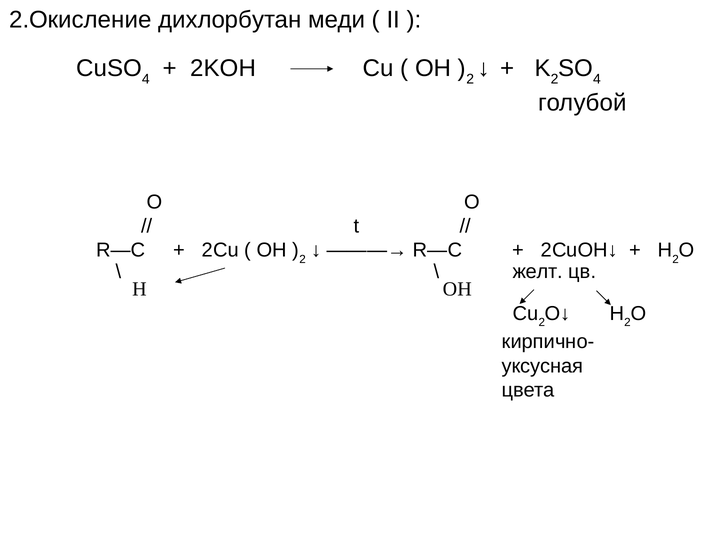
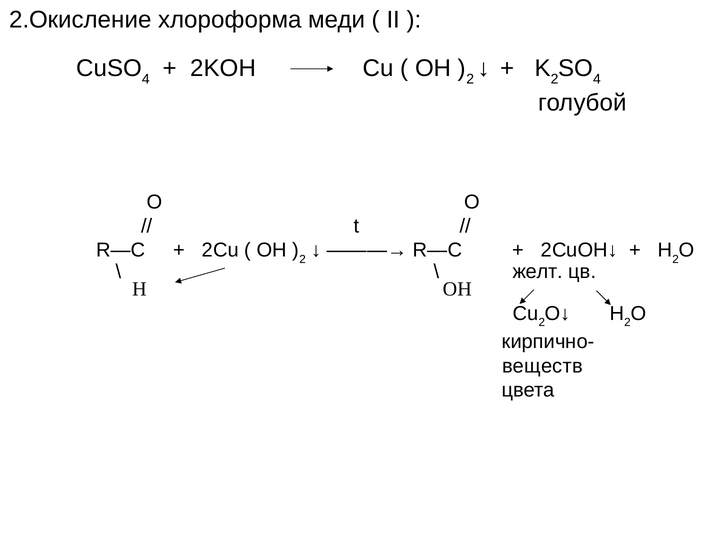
дихлорбутан: дихлорбутан -> хлороформа (230, 20)
уксусная: уксусная -> веществ (542, 365)
